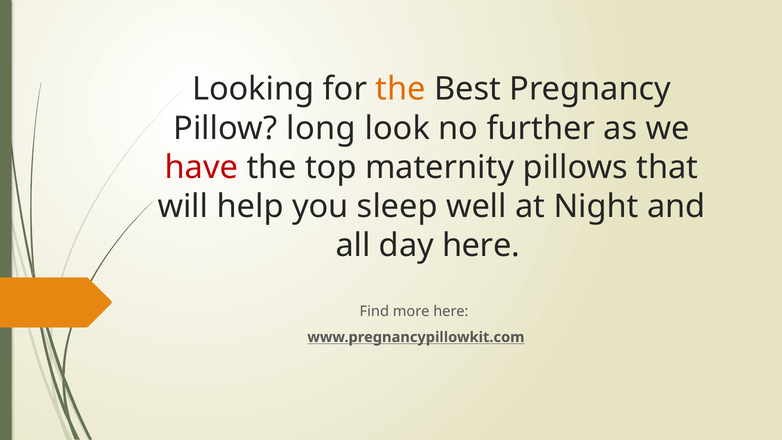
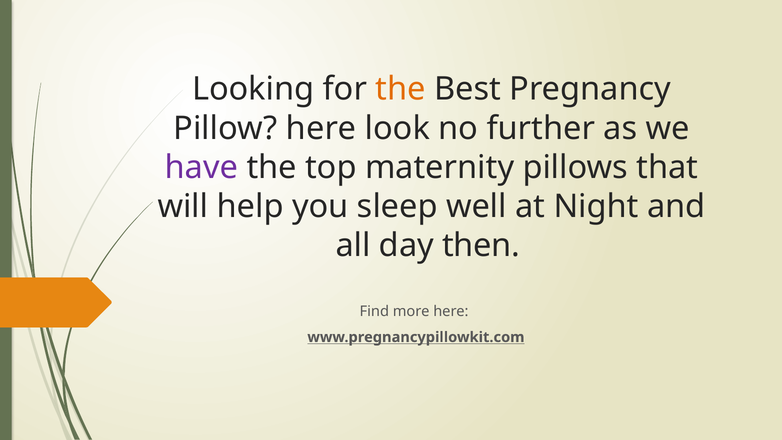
Pillow long: long -> here (321, 128)
have colour: red -> purple (201, 167)
day here: here -> then (481, 246)
